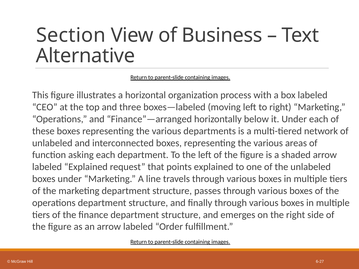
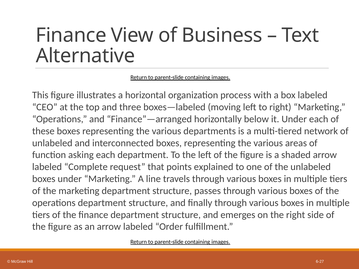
Section: Section -> Finance (71, 35)
labeled Explained: Explained -> Complete (86, 167)
